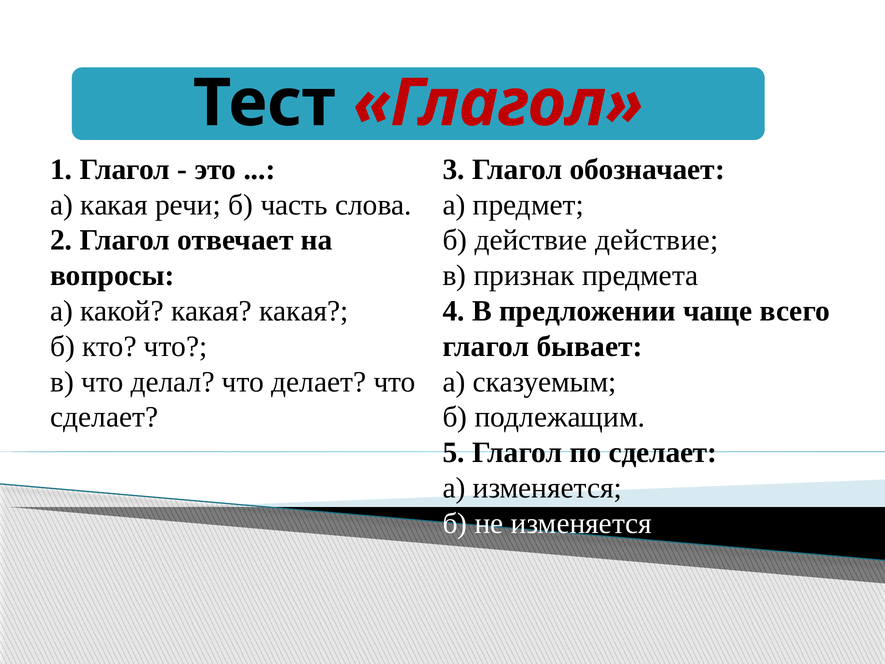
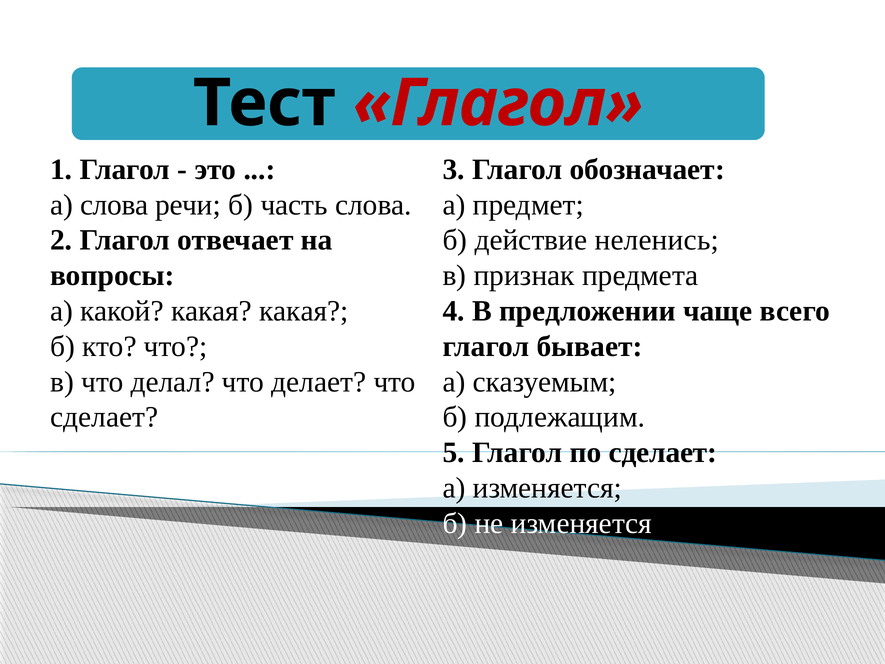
а какая: какая -> слова (114, 205)
действие действие: действие -> неленись (657, 240)
